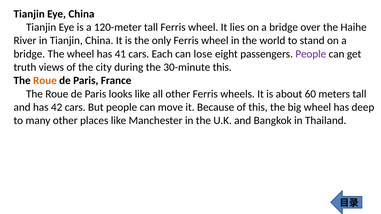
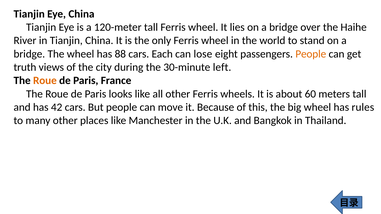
41: 41 -> 88 (120, 54)
People colour: purple -> orange (311, 54)
30-minute this: this -> left (222, 67)
deep: deep -> rules (363, 107)
